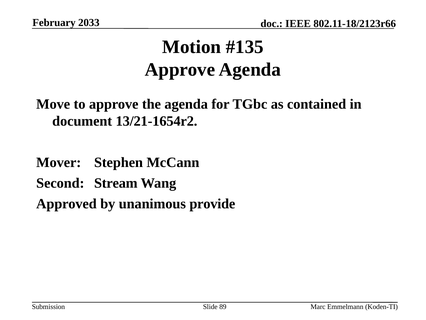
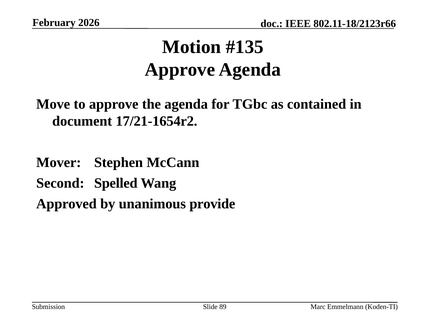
2033: 2033 -> 2026 (89, 23)
13/21-1654r2: 13/21-1654r2 -> 17/21-1654r2 (157, 121)
Stream: Stream -> Spelled (116, 183)
